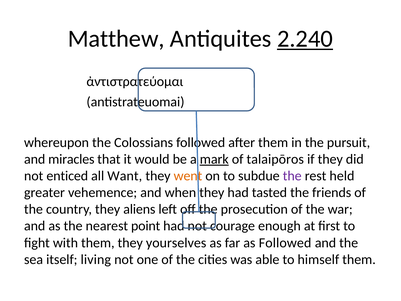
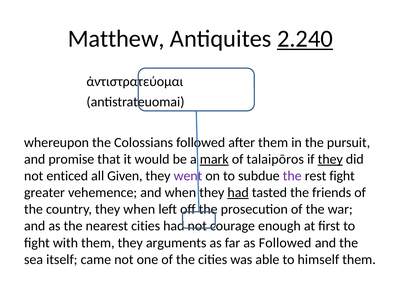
miracles: miracles -> promise (71, 159)
they underline: none -> present (330, 159)
Want: Want -> Given (125, 176)
went colour: orange -> purple (188, 176)
rest held: held -> fight (342, 176)
had underline: none -> present (238, 192)
they aliens: aliens -> when (139, 209)
nearest point: point -> cities (146, 226)
yourselves: yourselves -> arguments (176, 243)
living: living -> came (96, 259)
